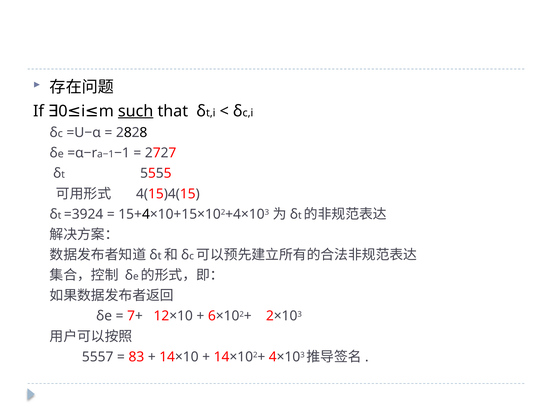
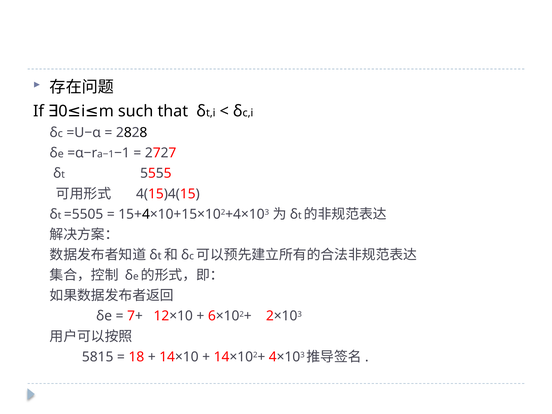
such underline: present -> none (136, 111)
=3924: =3924 -> =5505 (84, 214)
5557: 5557 -> 5815 (98, 357)
83: 83 -> 18 (136, 357)
